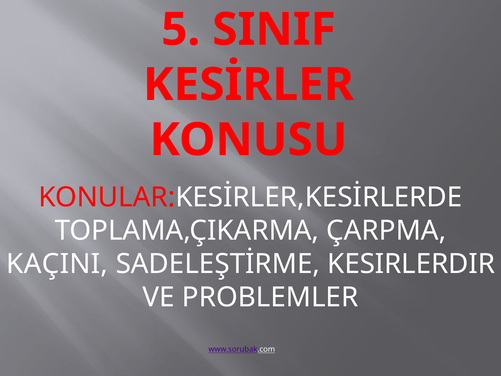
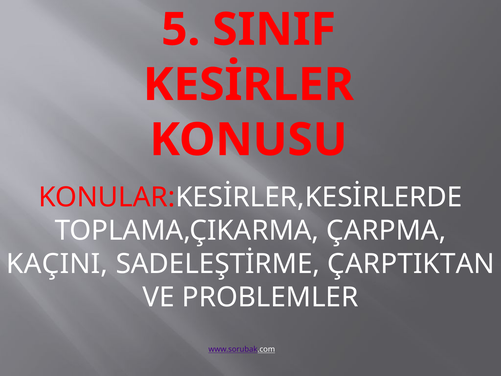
KESIRLERDIR: KESIRLERDIR -> ÇARPTIKTAN (411, 264)
